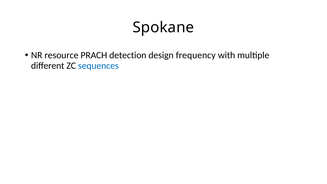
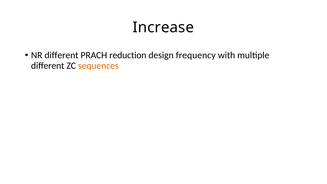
Spokane: Spokane -> Increase (163, 27)
NR resource: resource -> different (62, 55)
detection: detection -> reduction (128, 55)
sequences colour: blue -> orange (98, 66)
